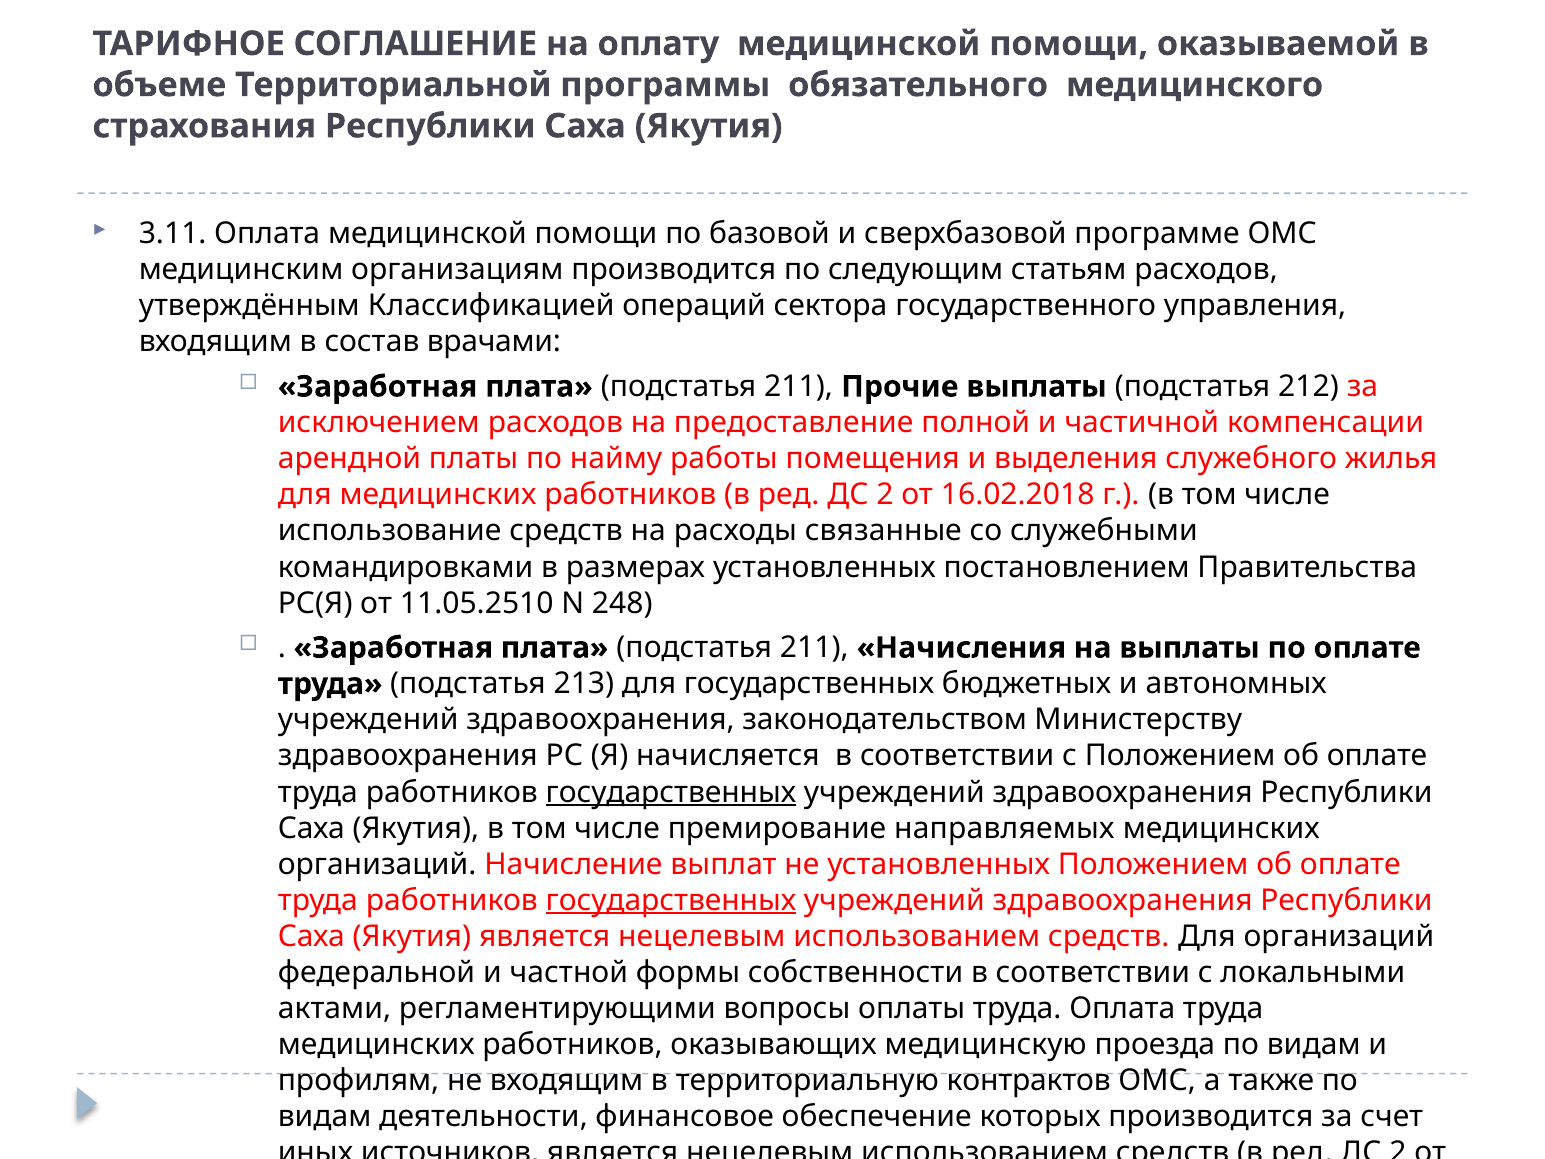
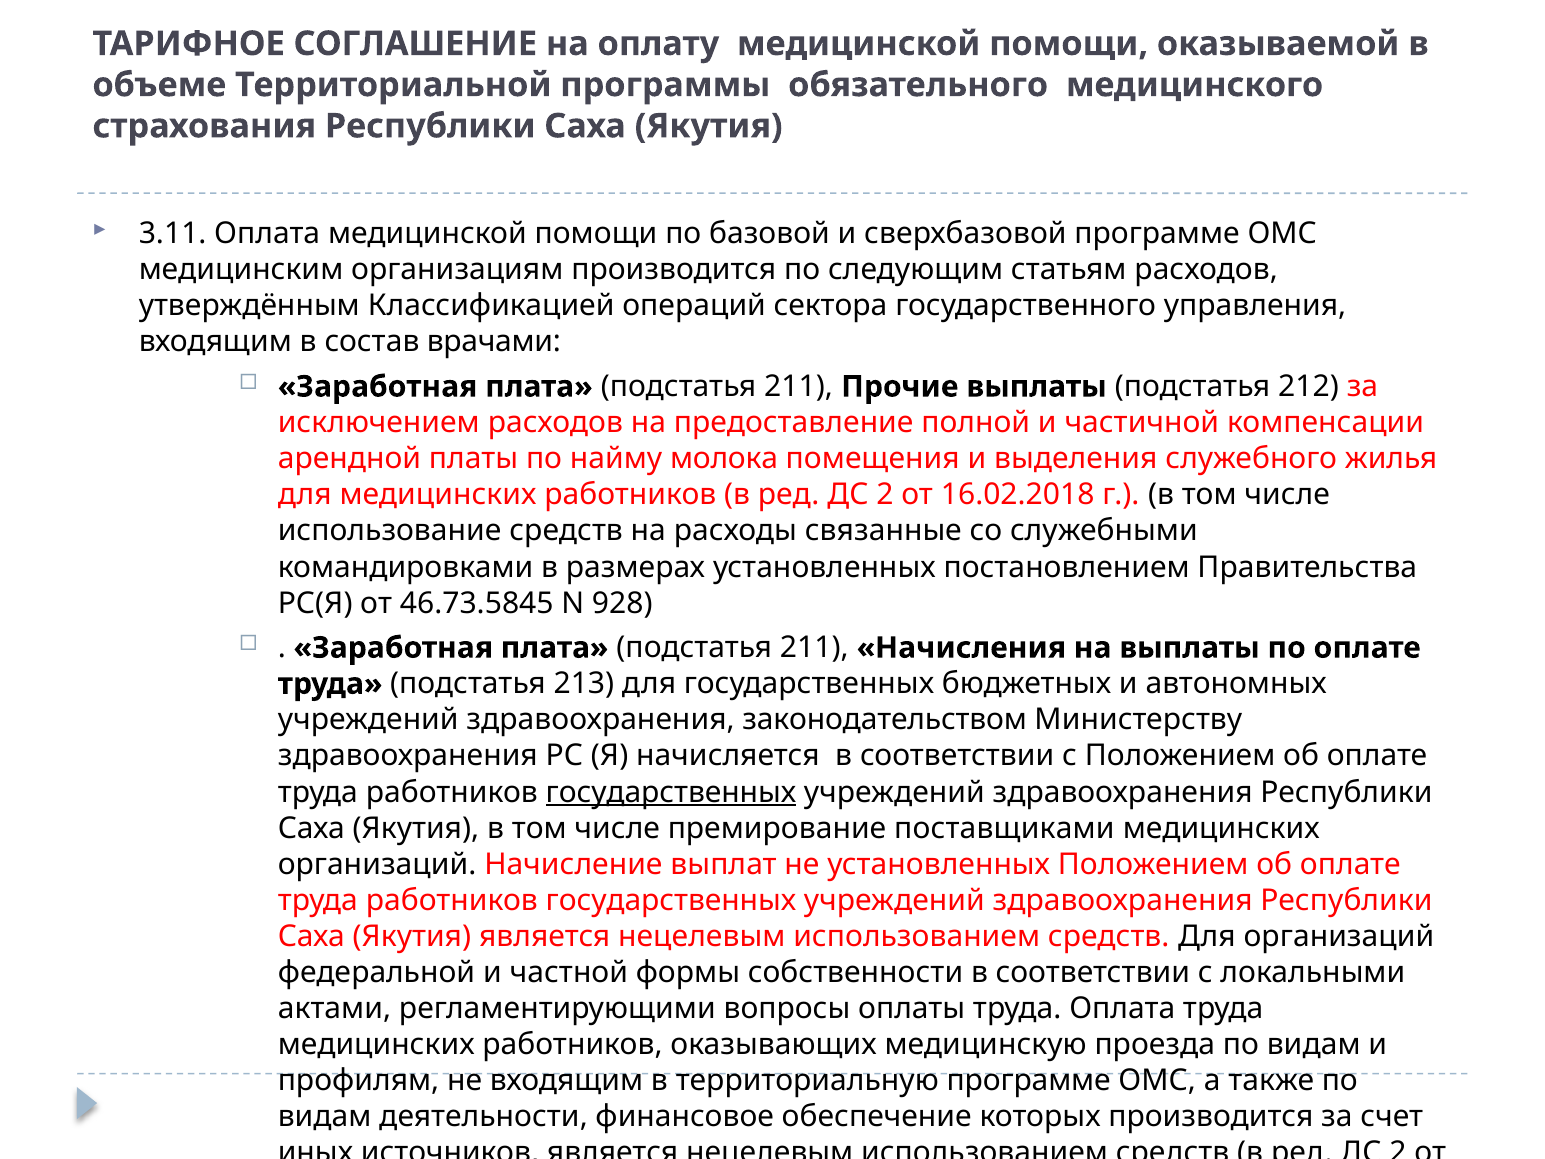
работы: работы -> молока (724, 459)
11.05.2510: 11.05.2510 -> 46.73.5845 (477, 603)
248: 248 -> 928 (622, 603)
направляемых: направляемых -> поставщиками (1004, 828)
государственных underline: present -> none (671, 900)
территориальную контрактов: контрактов -> программе (1029, 1081)
